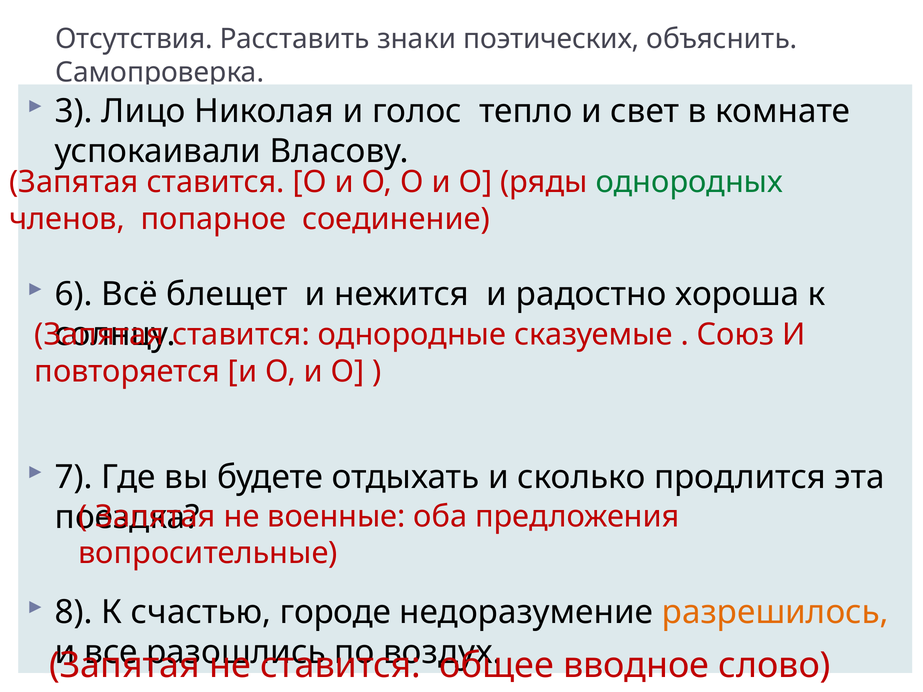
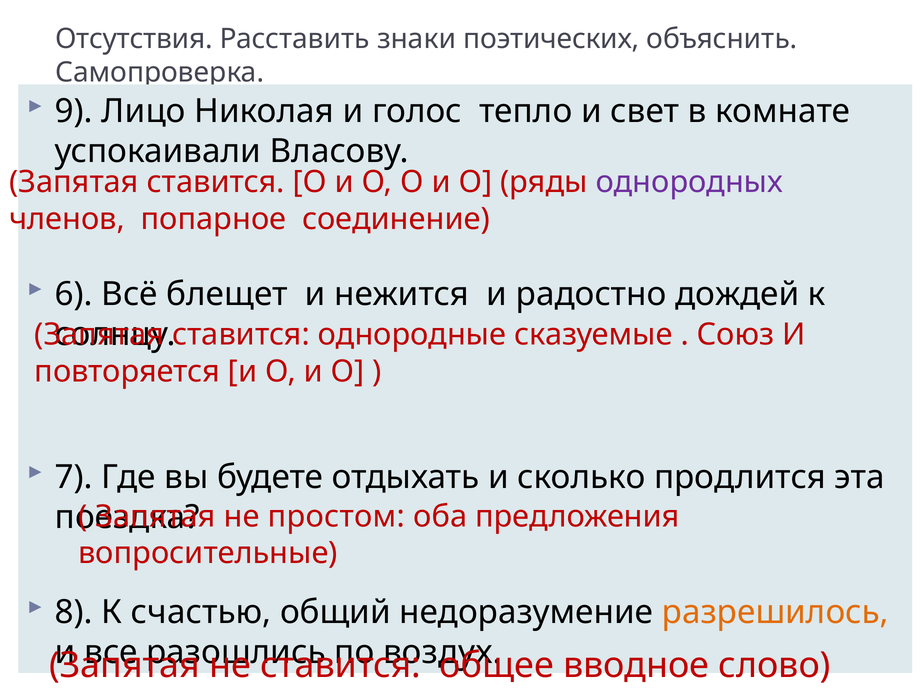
3: 3 -> 9 (74, 111)
однородных colour: green -> purple (689, 182)
хороша: хороша -> дождей (737, 294)
военные: военные -> простом (336, 517)
городе: городе -> общий (335, 613)
